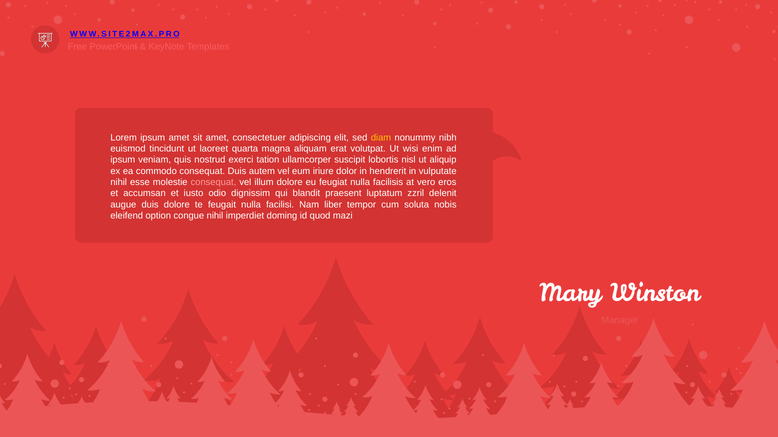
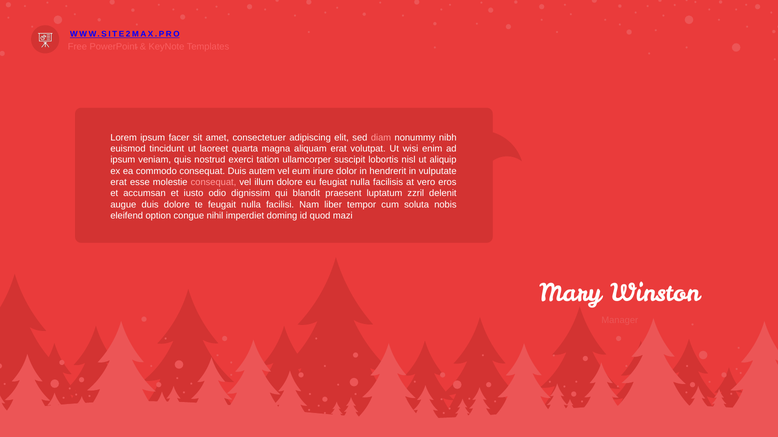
ipsum amet: amet -> facer (179, 138)
diam colour: yellow -> pink (381, 138)
nihil: nihil -> erat (119, 182)
